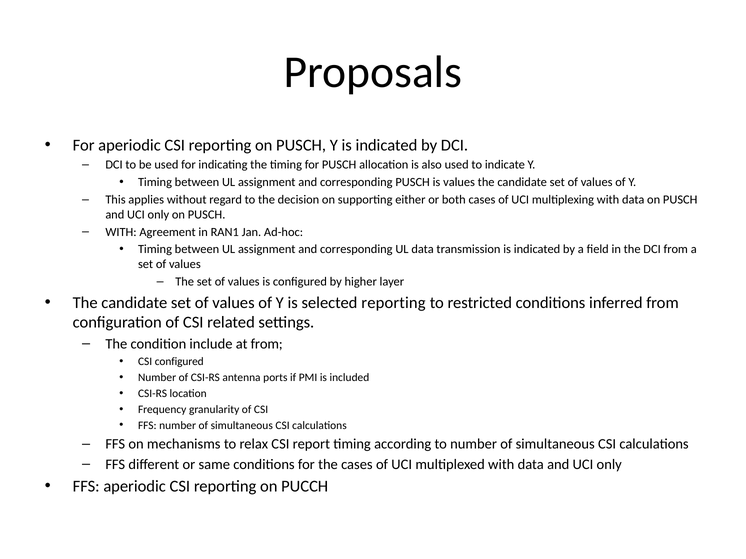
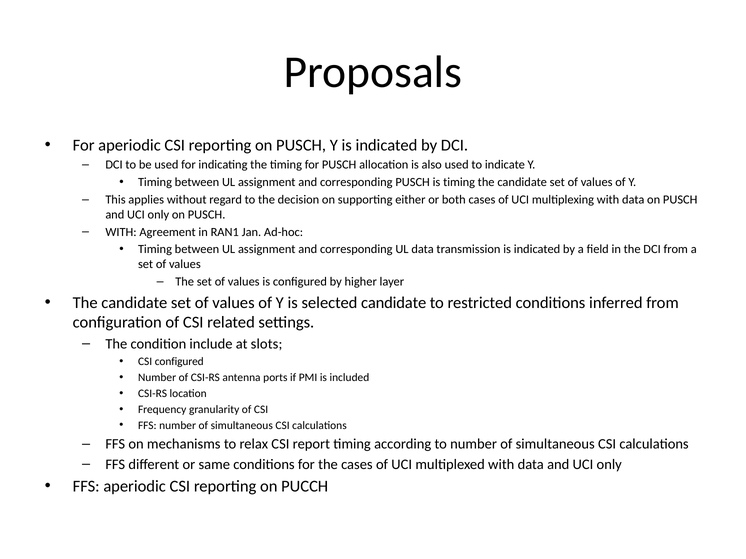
is values: values -> timing (459, 182)
selected reporting: reporting -> candidate (394, 303)
at from: from -> slots (267, 344)
